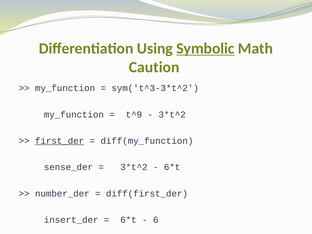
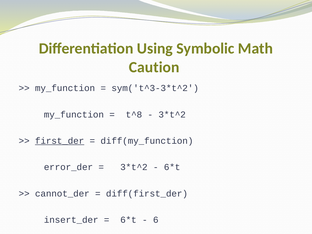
Symbolic underline: present -> none (205, 48)
t^9: t^9 -> t^8 (134, 115)
sense_der: sense_der -> error_der (68, 167)
number_der: number_der -> cannot_der (62, 194)
